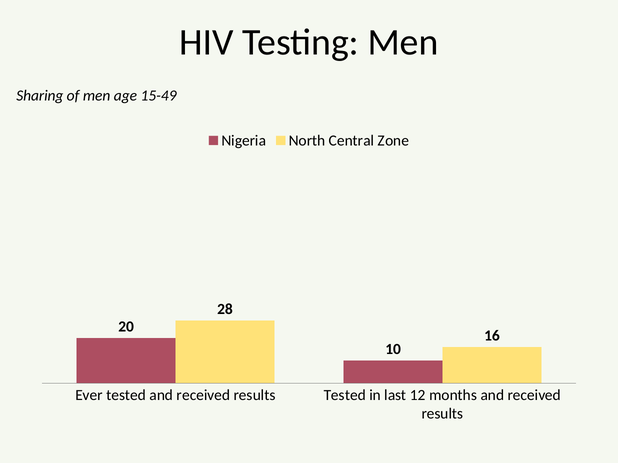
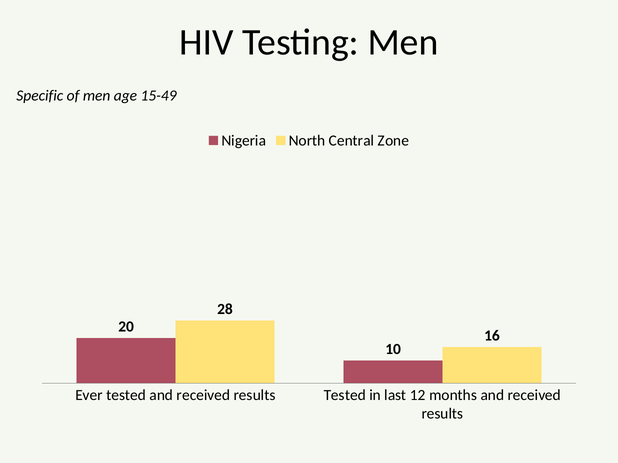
Sharing: Sharing -> Specific (40, 96)
